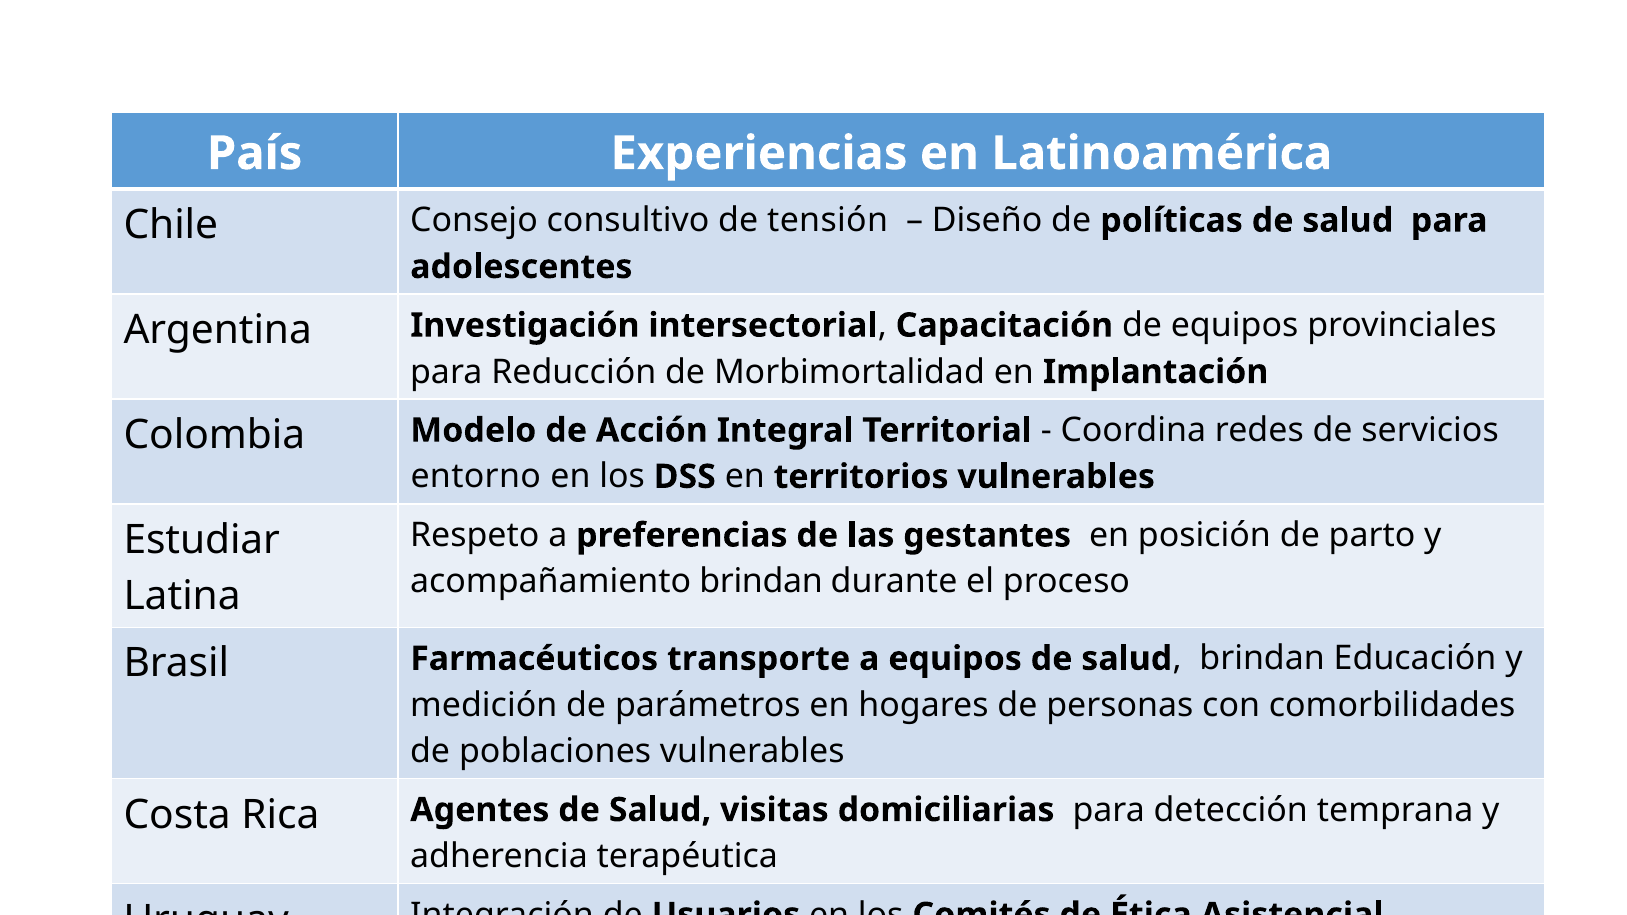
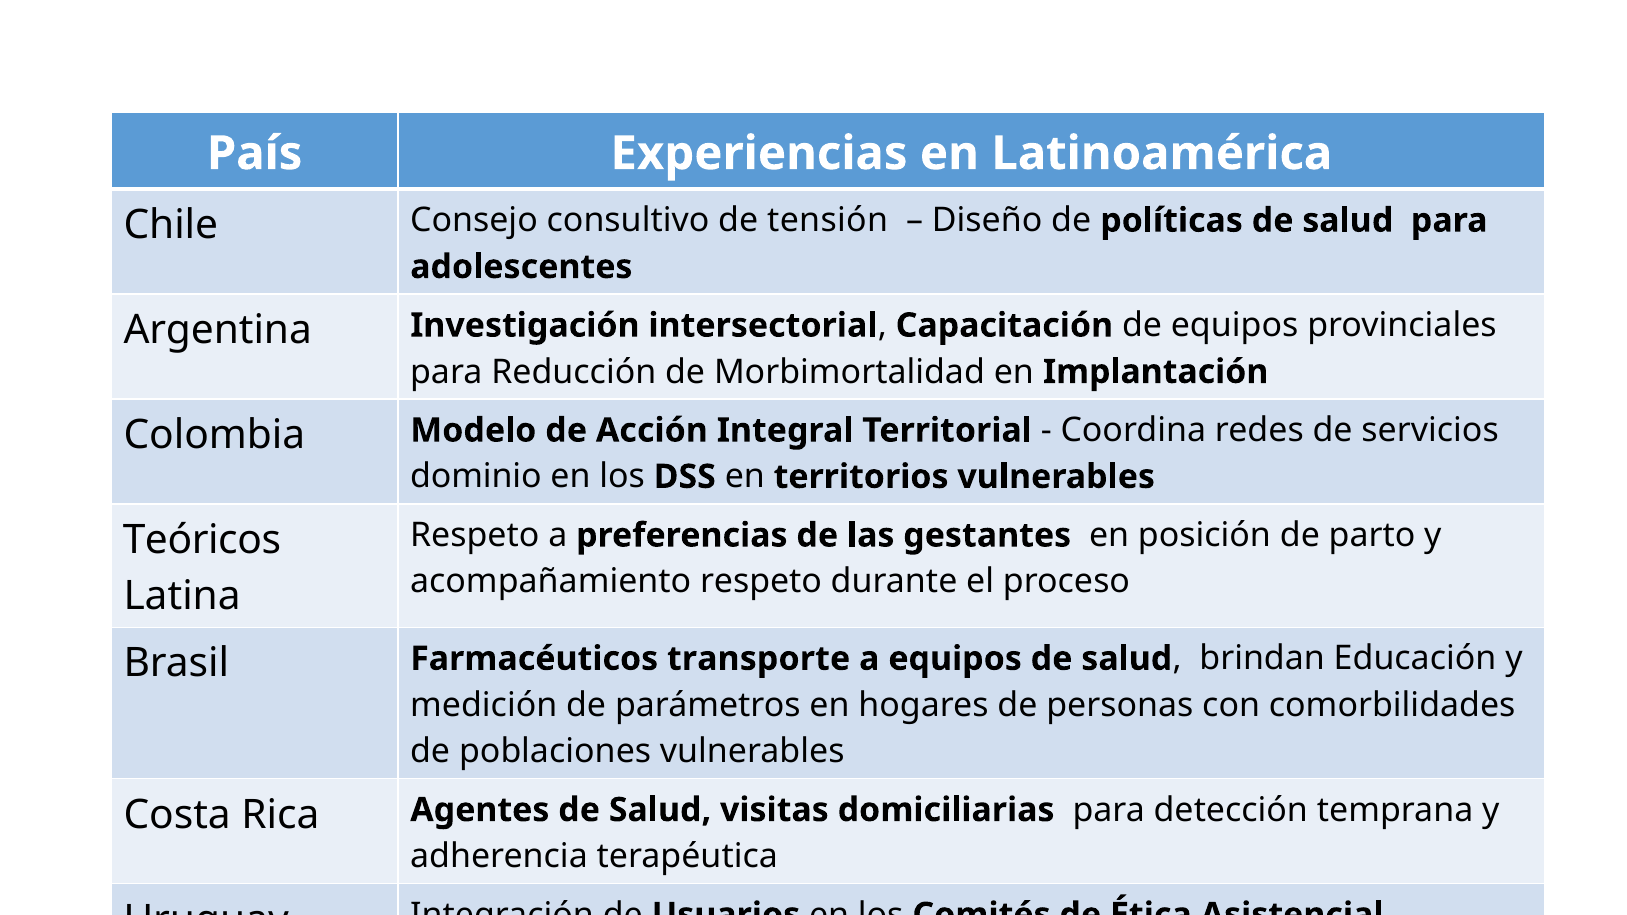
entorno: entorno -> dominio (476, 477)
Estudiar: Estudiar -> Teóricos (202, 540)
acompañamiento brindan: brindan -> respeto (761, 582)
